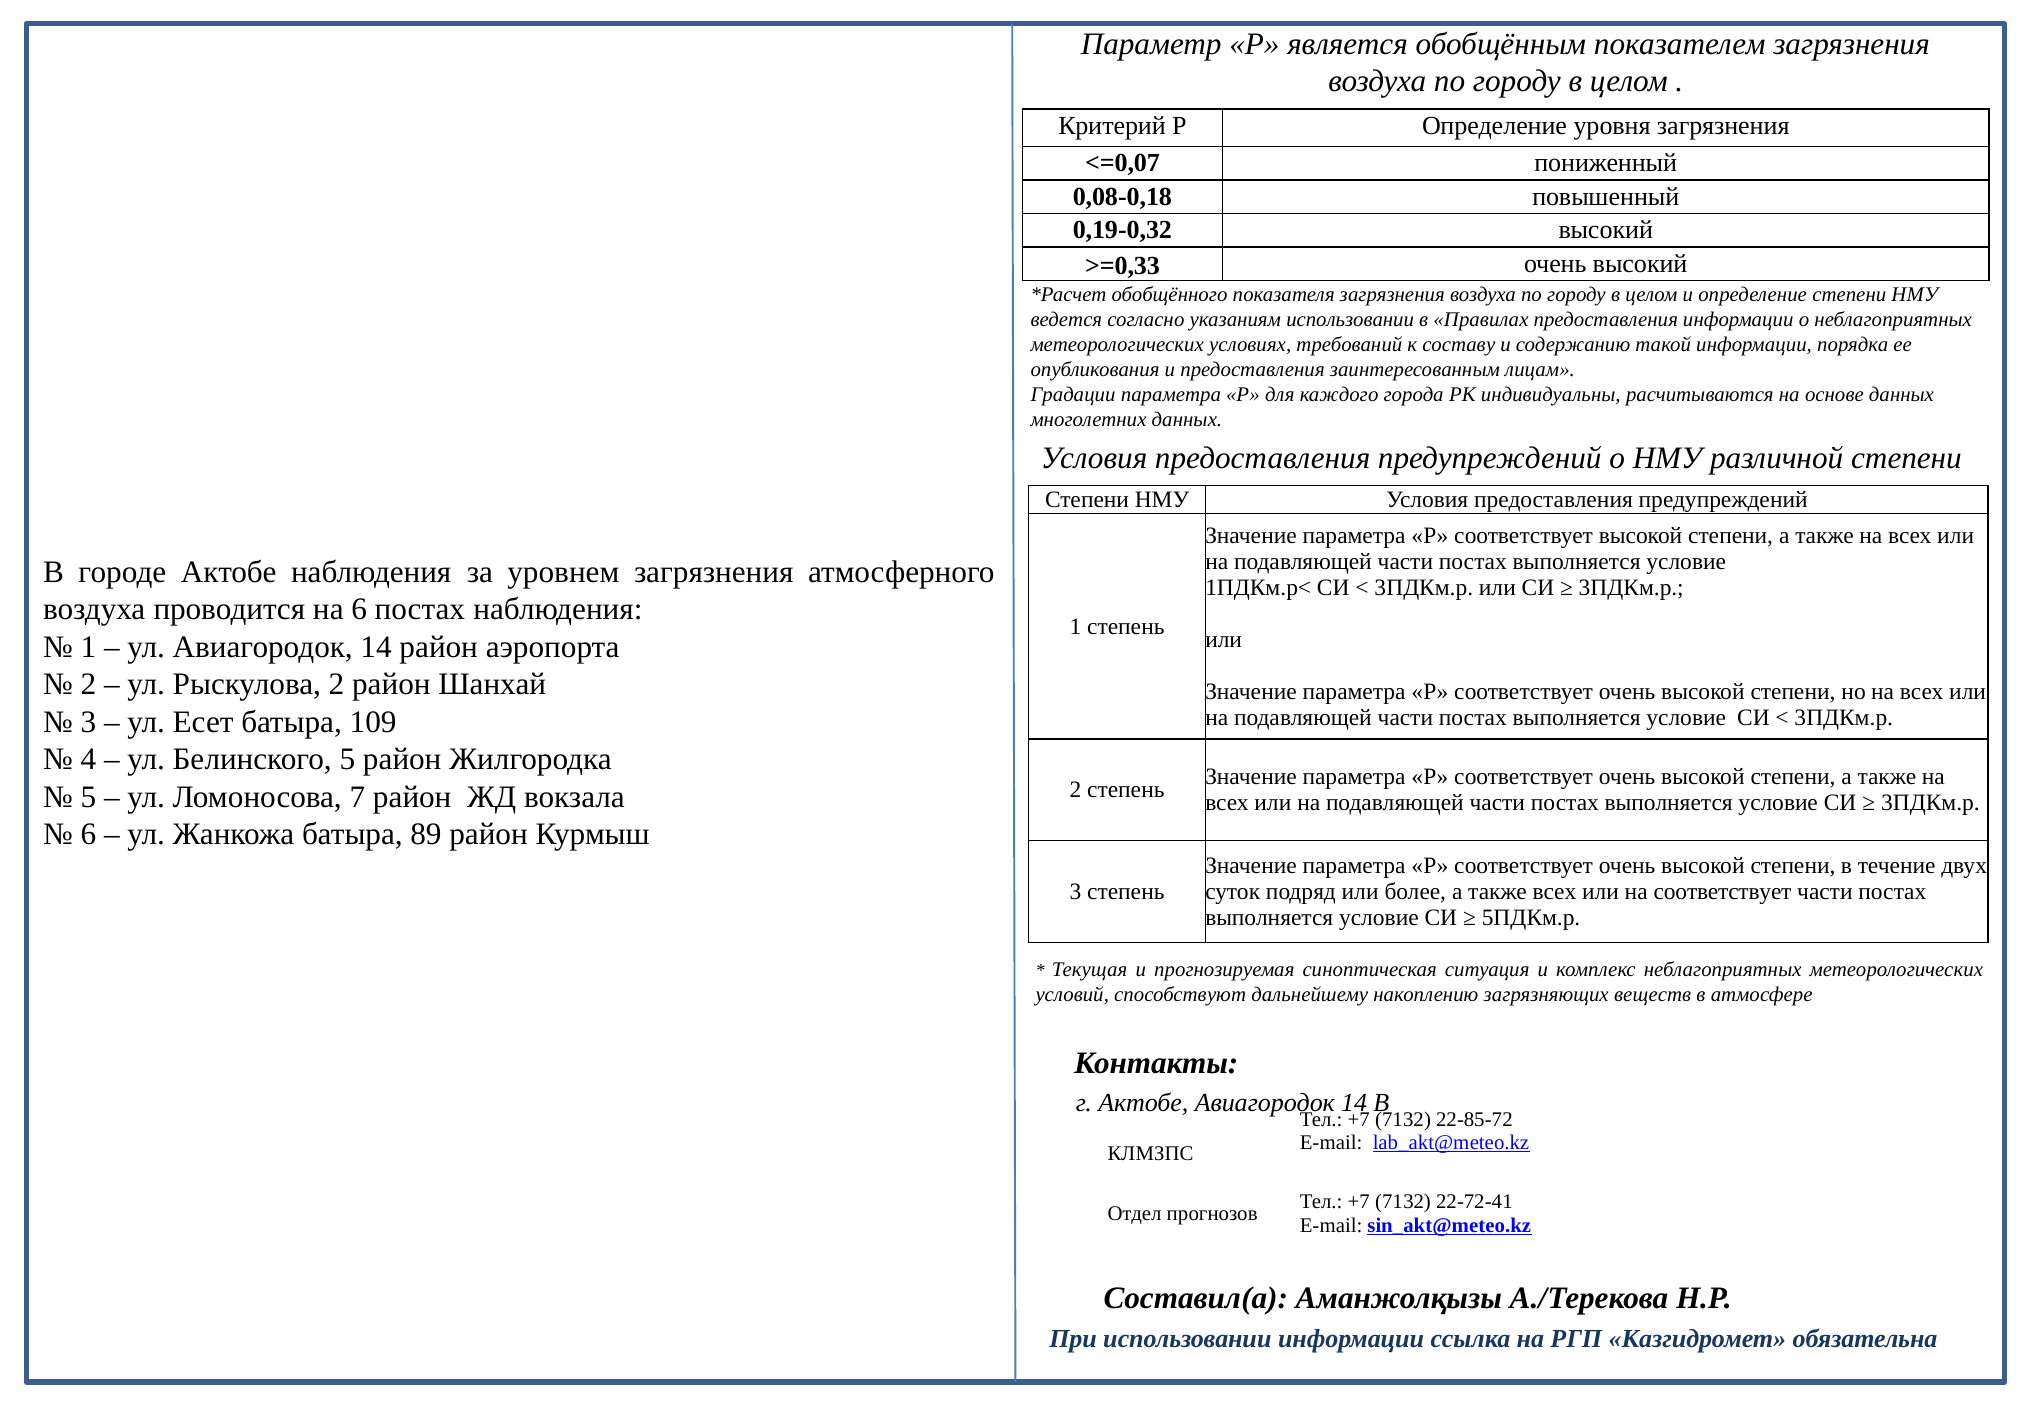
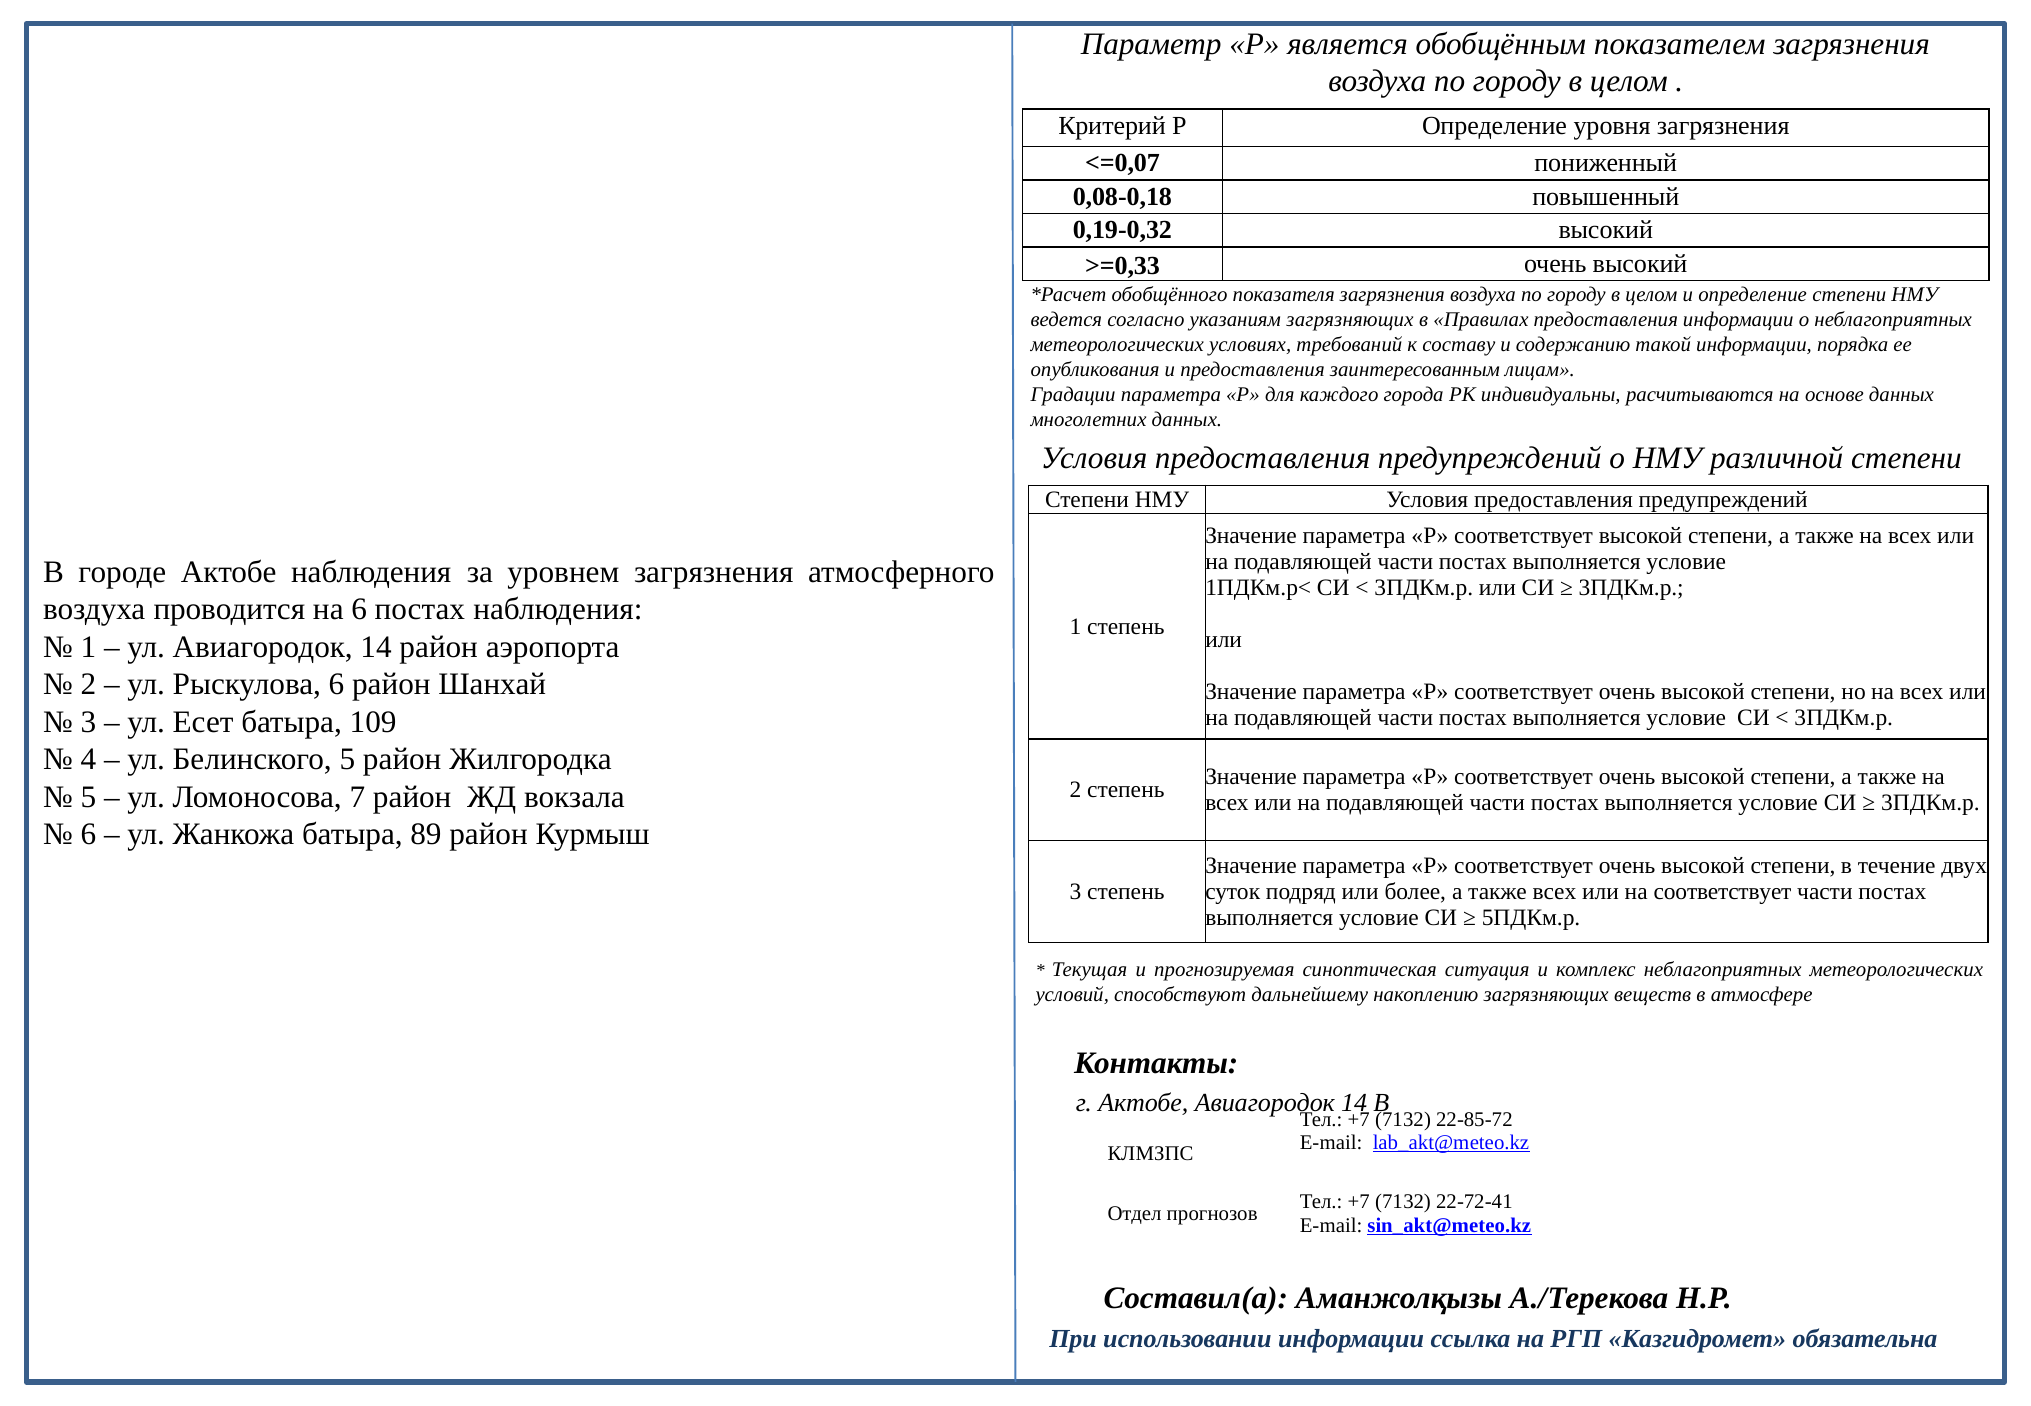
указаниям использовании: использовании -> загрязняющих (1350, 320)
Рыскулова 2: 2 -> 6 (337, 685)
